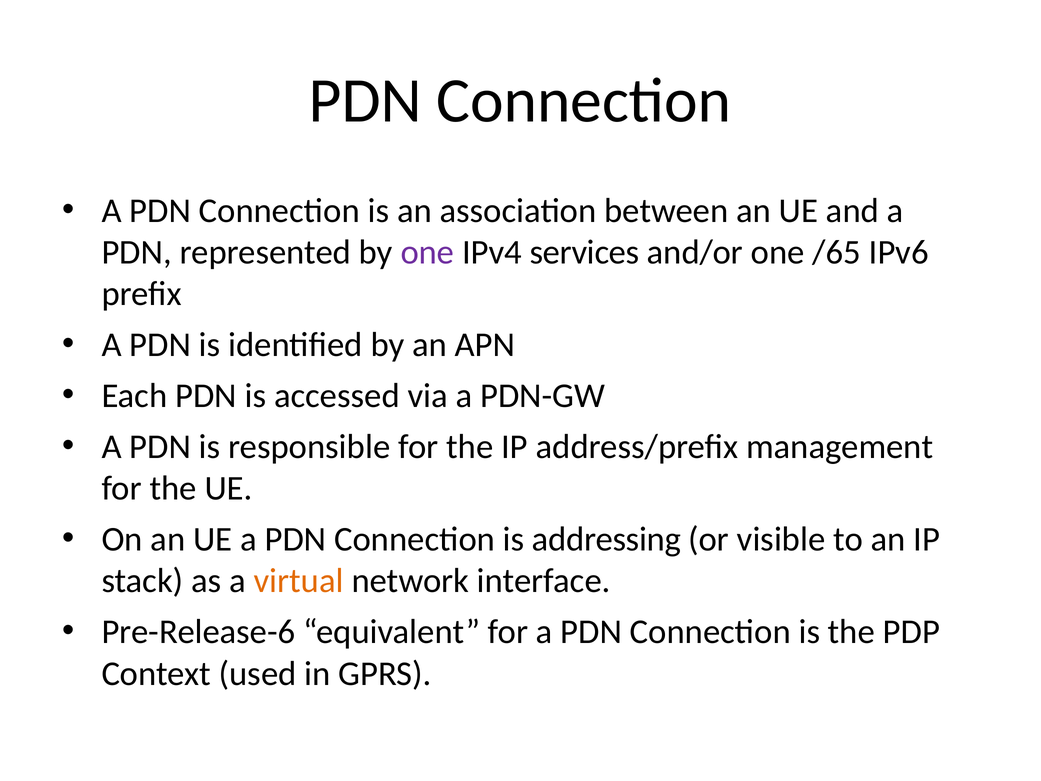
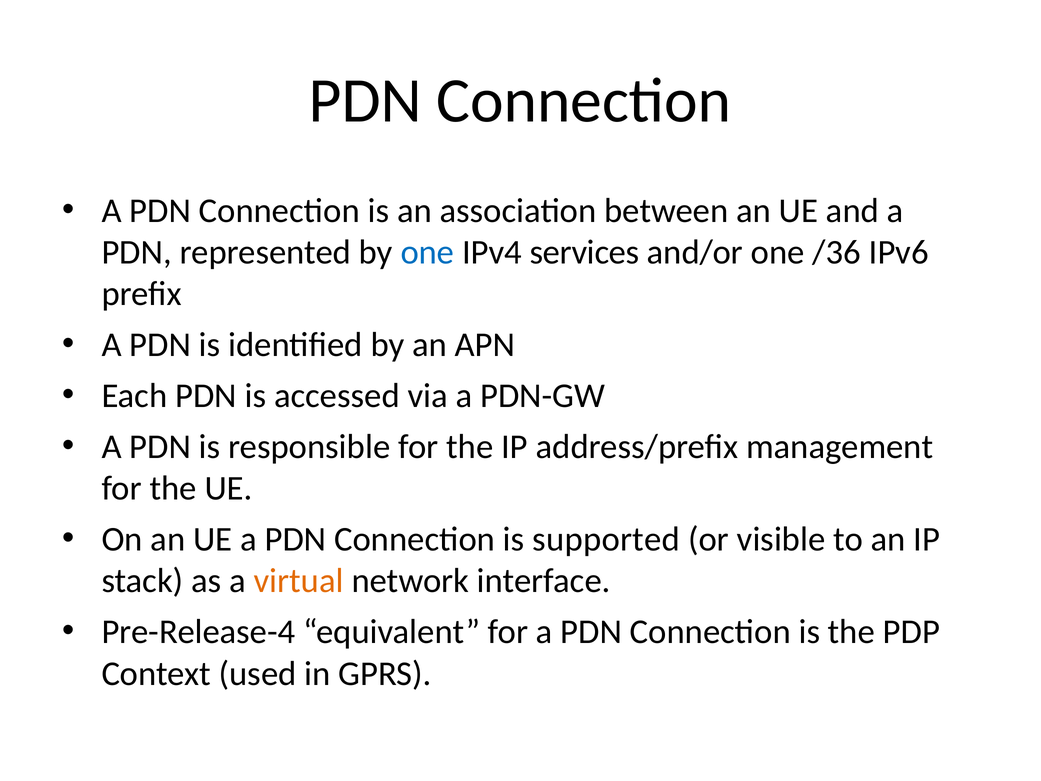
one colour: purple -> blue (427, 252)
/65: /65 -> /36 (837, 252)
addressing: addressing -> supported (606, 539)
Pre-Release-6: Pre-Release-6 -> Pre-Release-4 (198, 632)
